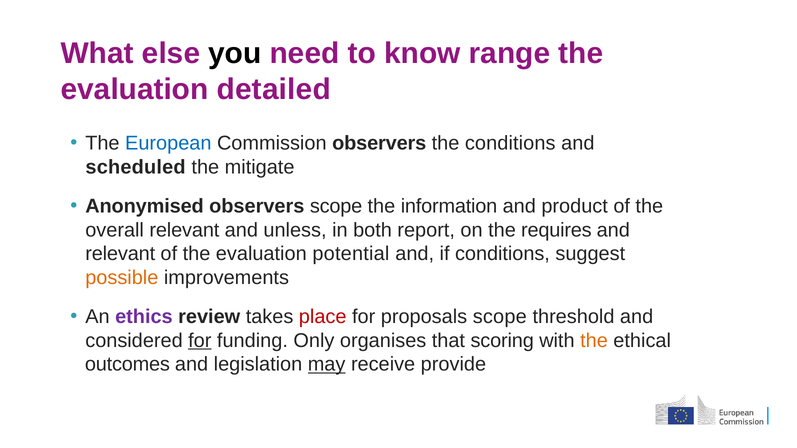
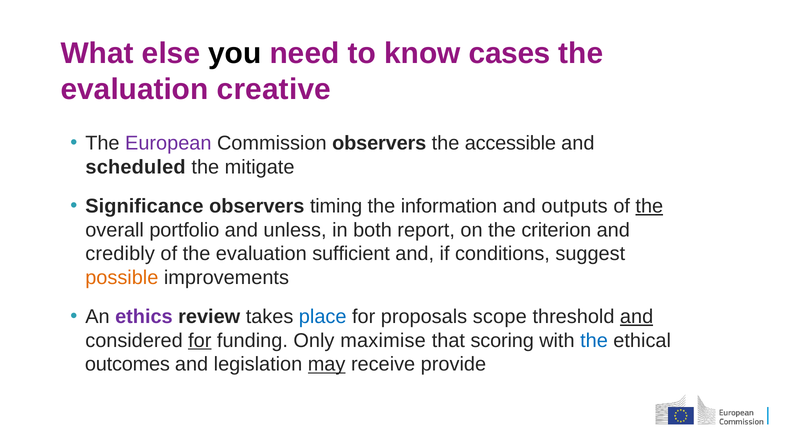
range: range -> cases (510, 54)
detailed: detailed -> creative (274, 89)
European colour: blue -> purple (168, 143)
the conditions: conditions -> accessible (510, 143)
Anonymised: Anonymised -> Significance (144, 206)
observers scope: scope -> timing (336, 206)
product: product -> outputs (575, 206)
the underline: none -> present (649, 206)
overall relevant: relevant -> portfolio (184, 230)
requires: requires -> criterion (556, 230)
relevant: relevant -> credibly (120, 254)
potential: potential -> sufficient (351, 254)
place colour: red -> blue (323, 317)
and underline: none -> present (637, 317)
organises: organises -> maximise (383, 341)
the colour: orange -> blue (594, 341)
